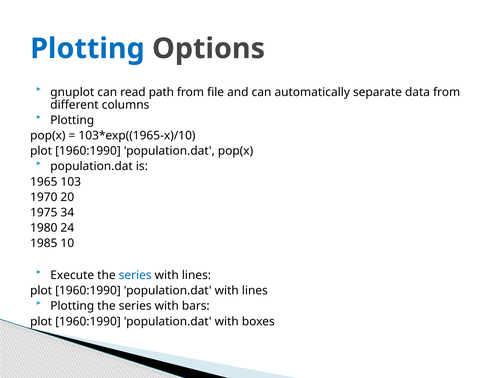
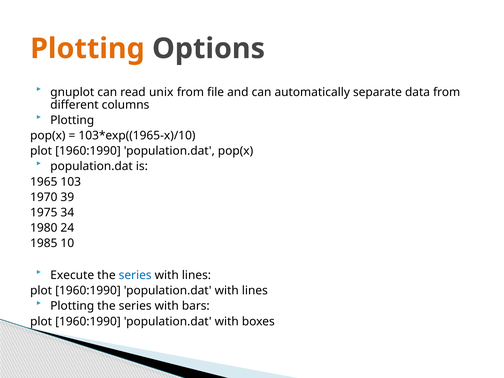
Plotting colour: blue -> orange (87, 49)
path: path -> unix (161, 92)
20: 20 -> 39 (67, 197)
